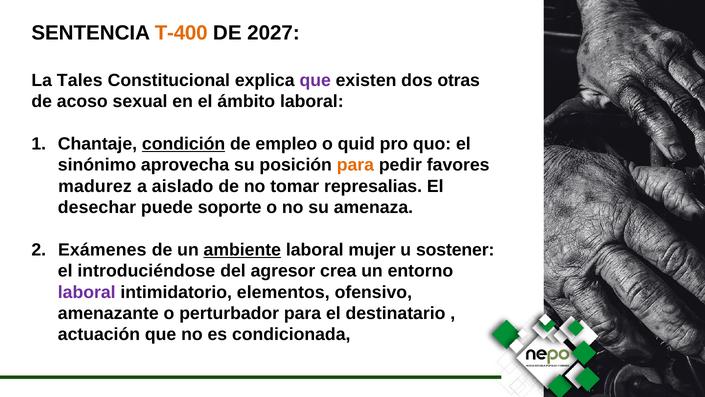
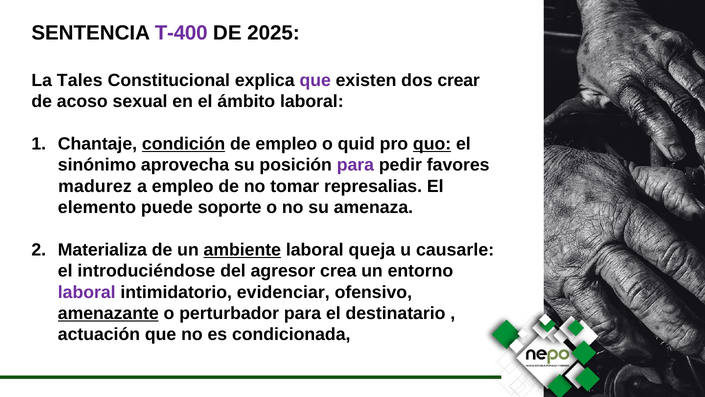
T-400 colour: orange -> purple (181, 33)
2027: 2027 -> 2025 (273, 33)
otras: otras -> crear (459, 80)
quo underline: none -> present (432, 144)
para colour: orange -> purple (355, 165)
a aislado: aislado -> empleo (183, 186)
desechar: desechar -> elemento (97, 207)
Exámenes: Exámenes -> Materializa (102, 250)
mujer: mujer -> queja (372, 250)
sostener: sostener -> causarle (455, 250)
elementos: elementos -> evidenciar (283, 292)
amenazante underline: none -> present (108, 313)
